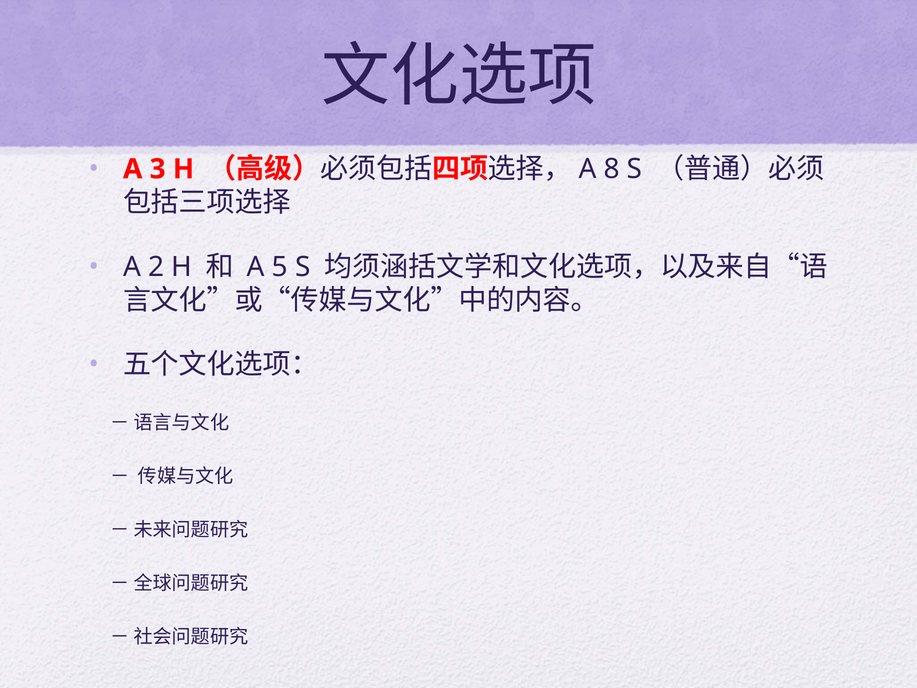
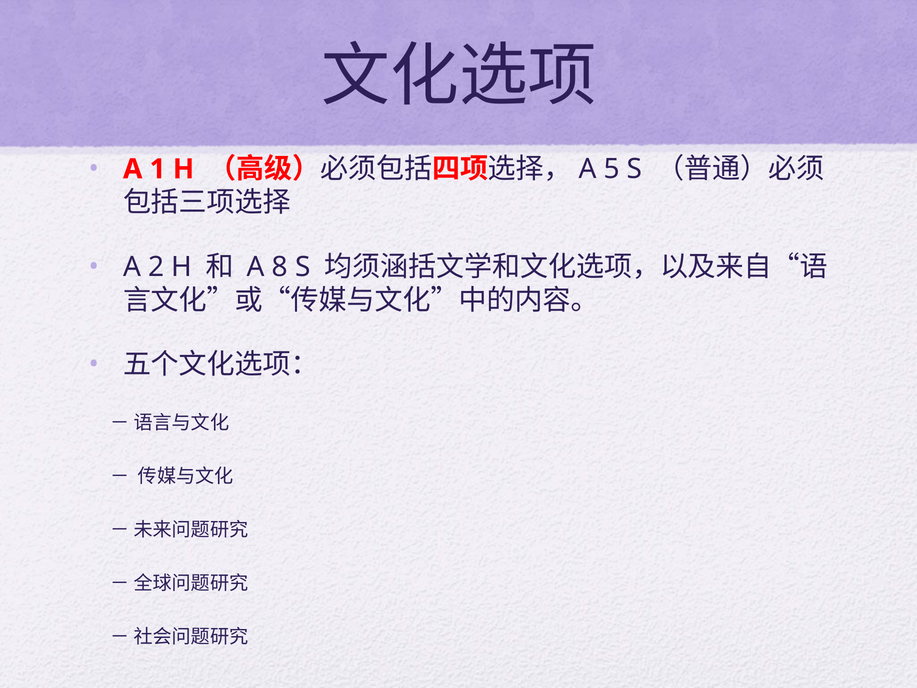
3: 3 -> 1 (158, 169)
8: 8 -> 5 (612, 169)
5: 5 -> 8 (280, 267)
